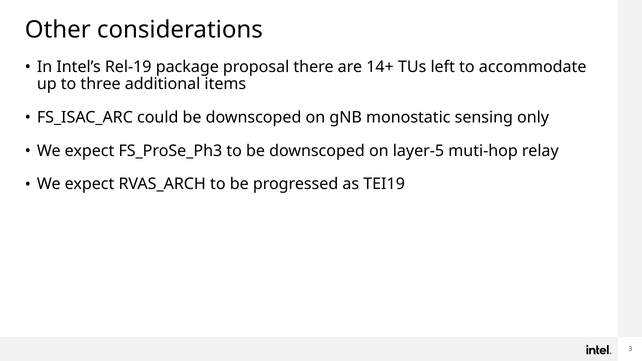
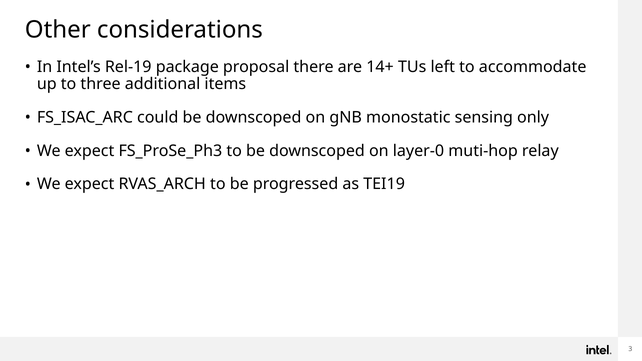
layer-5: layer-5 -> layer-0 (418, 151)
